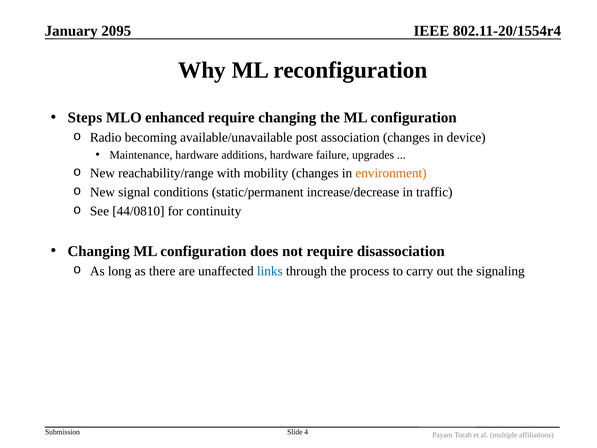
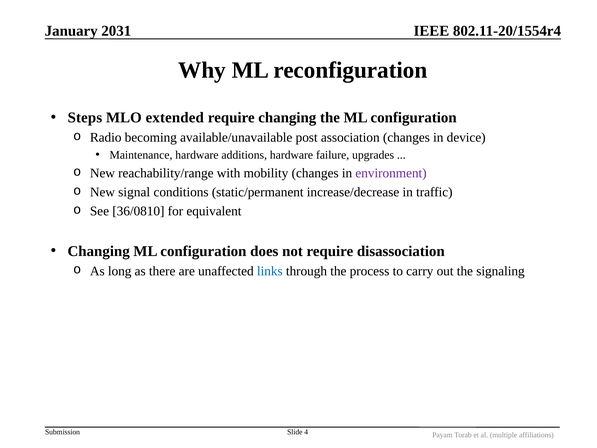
2095: 2095 -> 2031 (116, 31)
enhanced: enhanced -> extended (175, 117)
environment colour: orange -> purple (391, 173)
44/0810: 44/0810 -> 36/0810 (138, 211)
continuity: continuity -> equivalent (214, 211)
